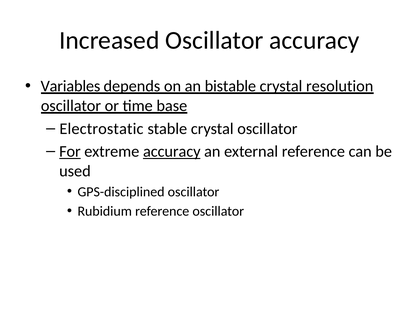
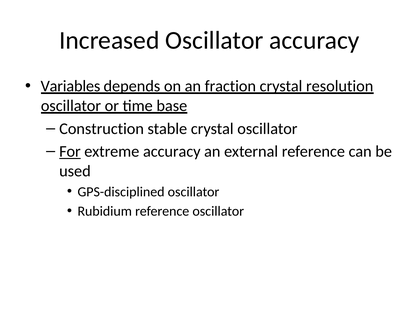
bistable: bistable -> fraction (230, 86)
Electrostatic: Electrostatic -> Construction (102, 129)
accuracy underline: present -> none (172, 152)
